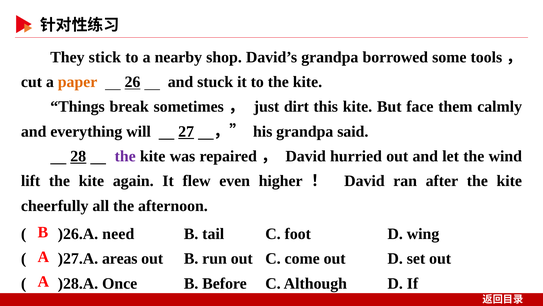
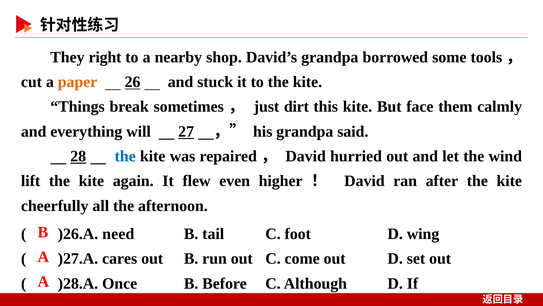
stick: stick -> right (105, 57)
the colour: purple -> blue (125, 156)
areas: areas -> cares (120, 258)
